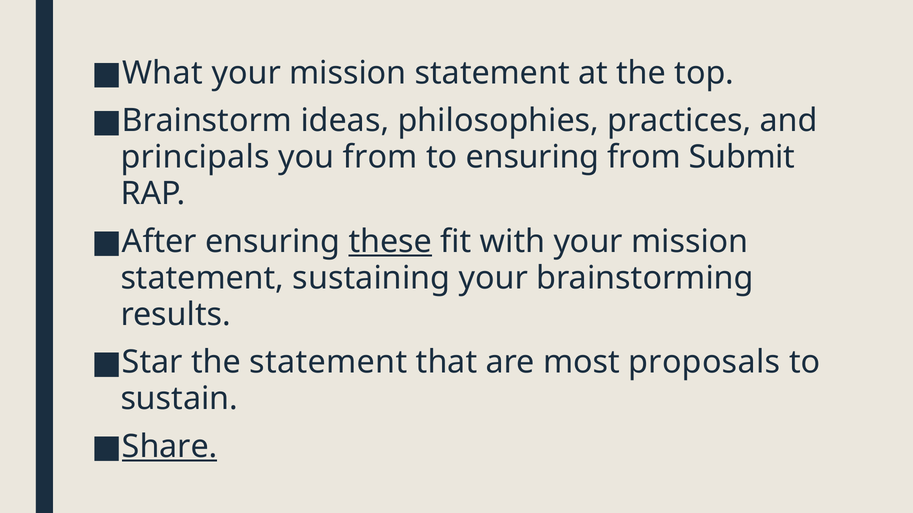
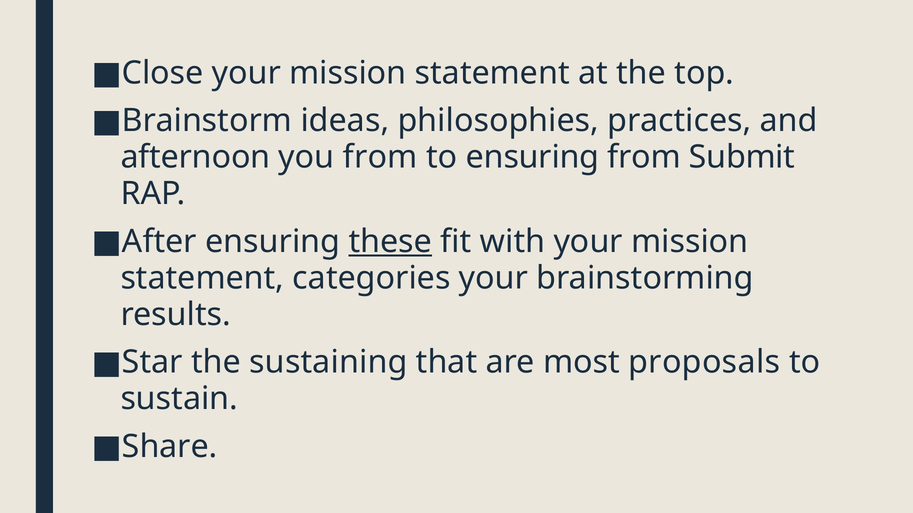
What: What -> Close (163, 73)
principals: principals -> afternoon (195, 157)
sustaining: sustaining -> categories (371, 278)
the statement: statement -> sustaining (328, 363)
Share underline: present -> none (170, 447)
